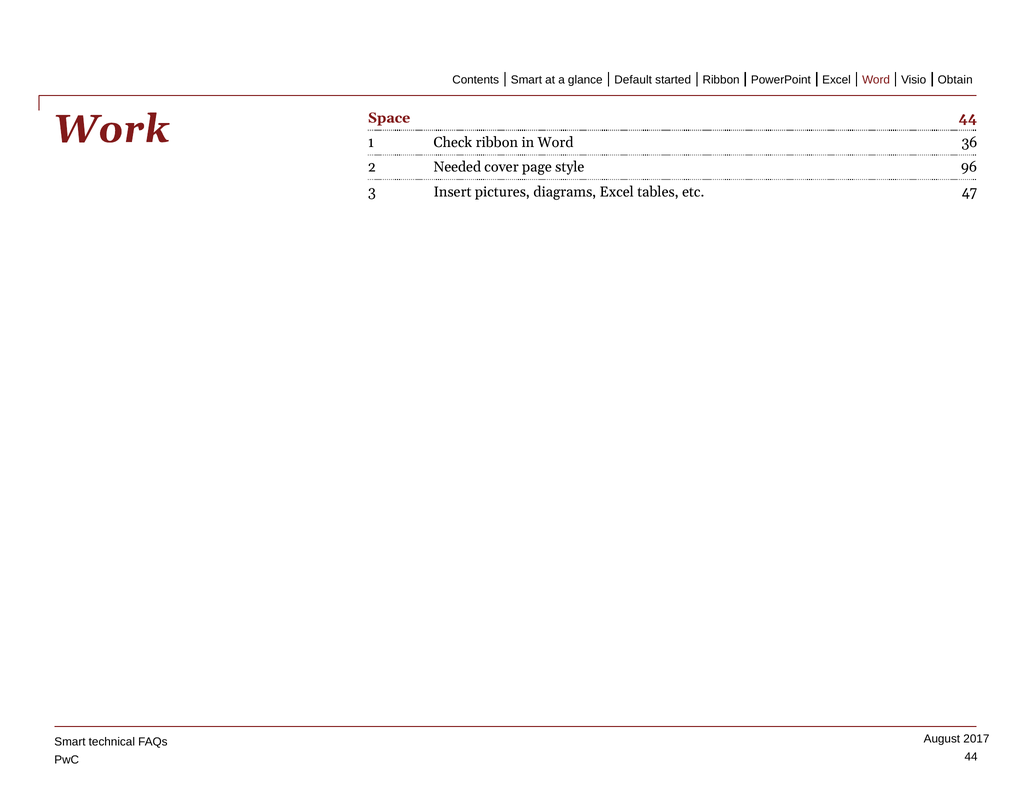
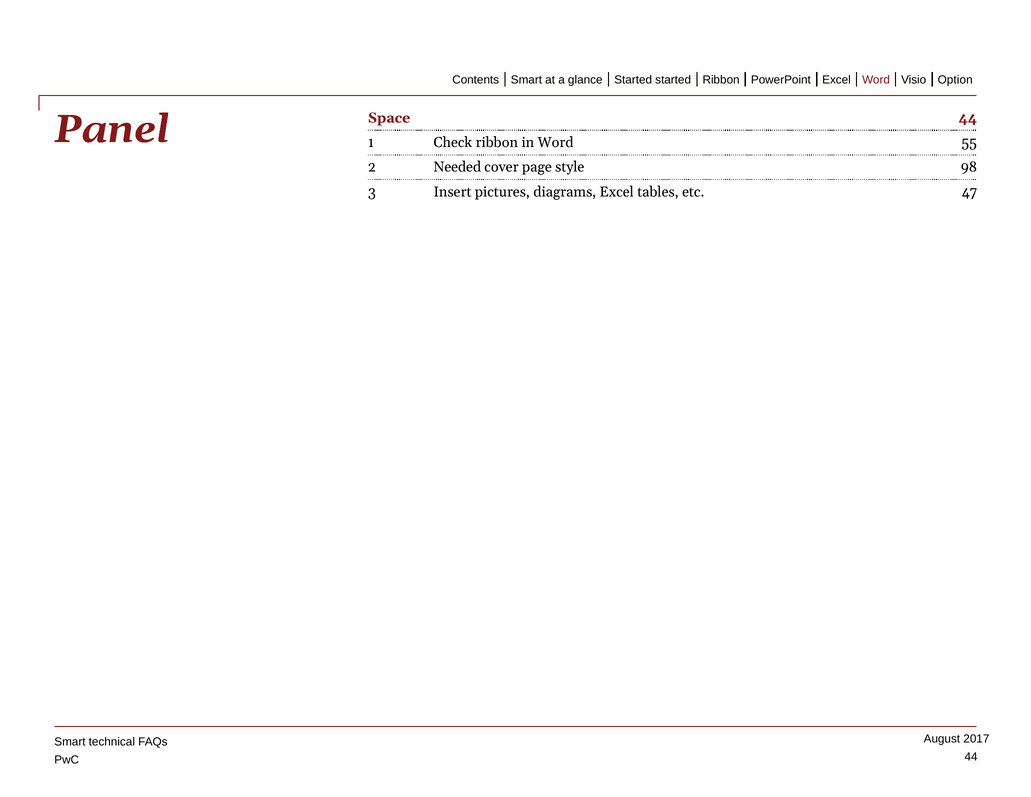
Default: Default -> Started (633, 80)
Obtain: Obtain -> Option (955, 80)
Work: Work -> Panel (112, 129)
36: 36 -> 55 (969, 143)
96: 96 -> 98 (969, 167)
